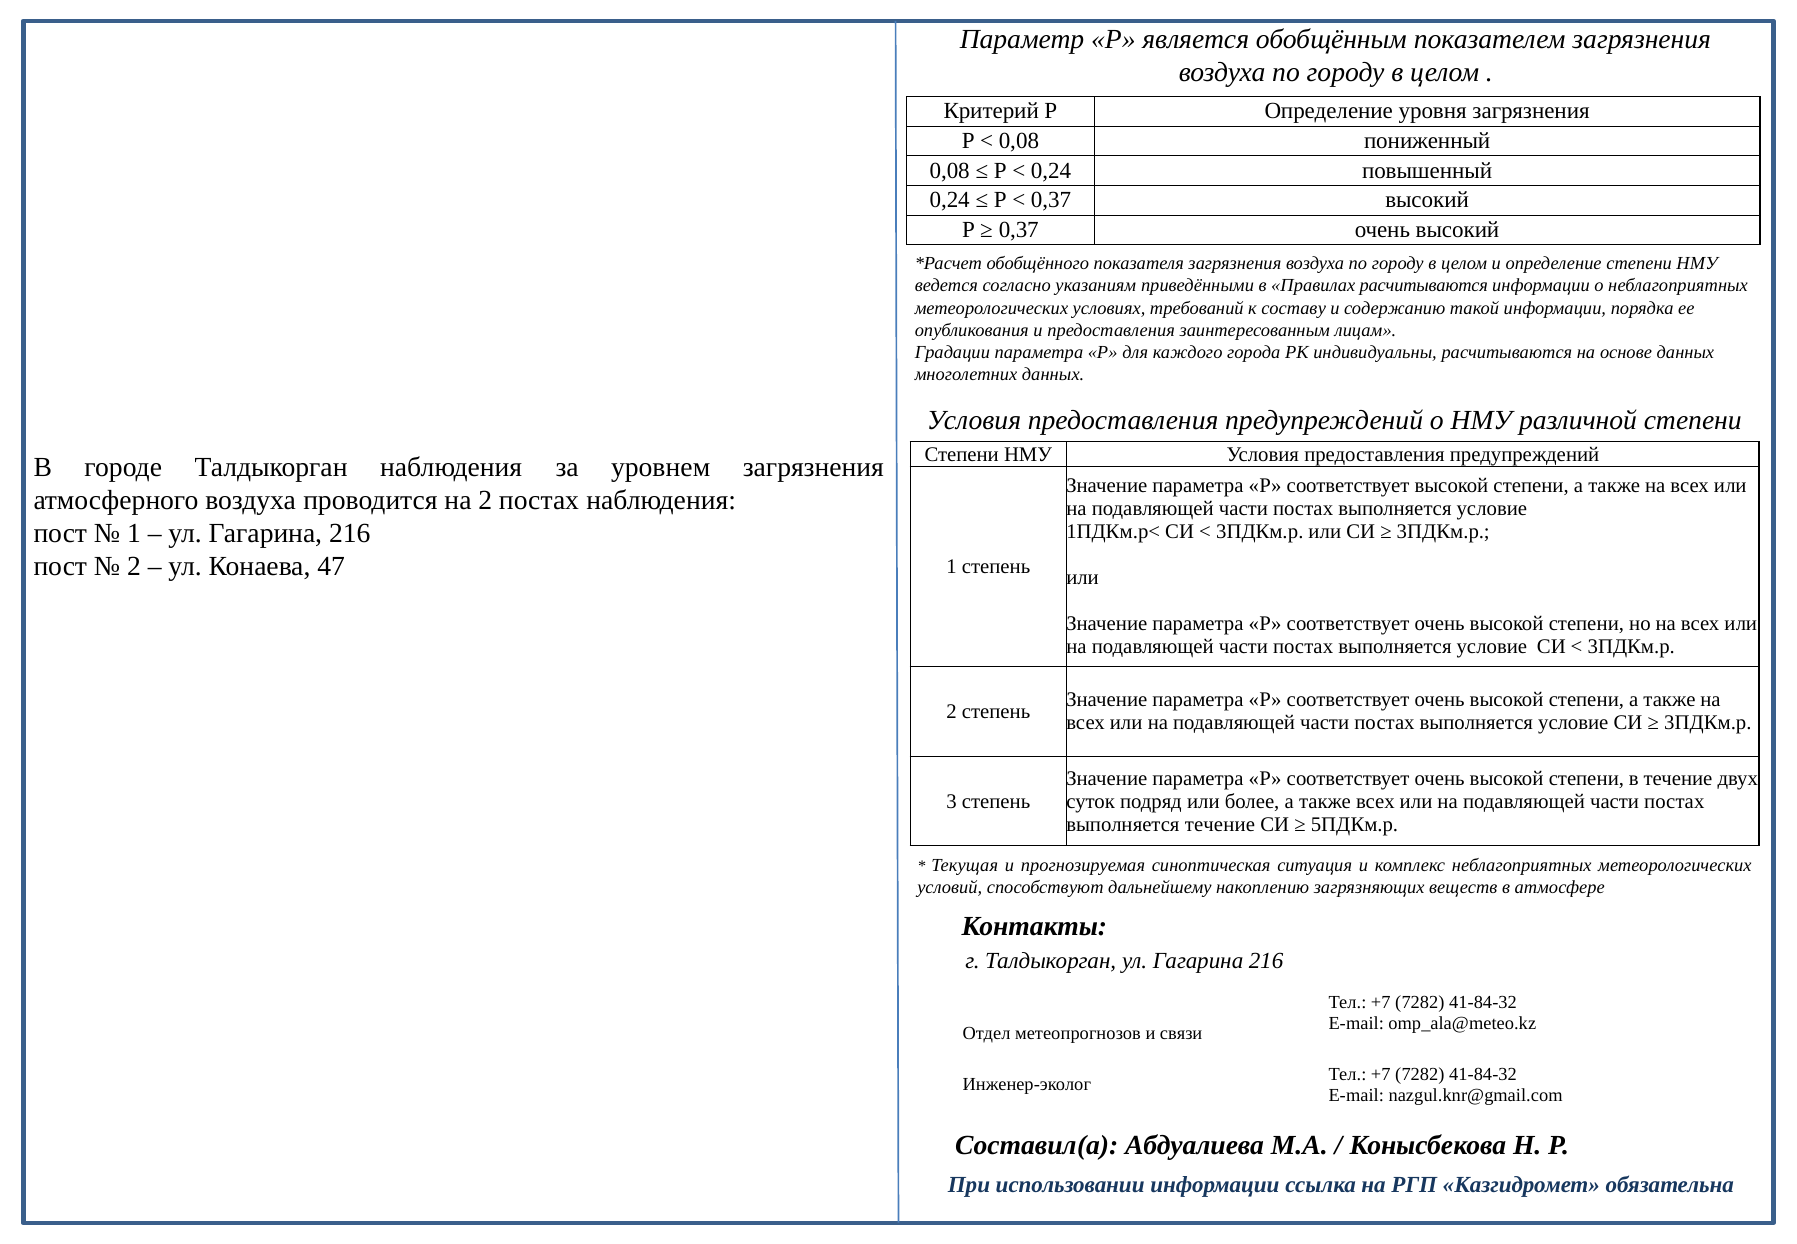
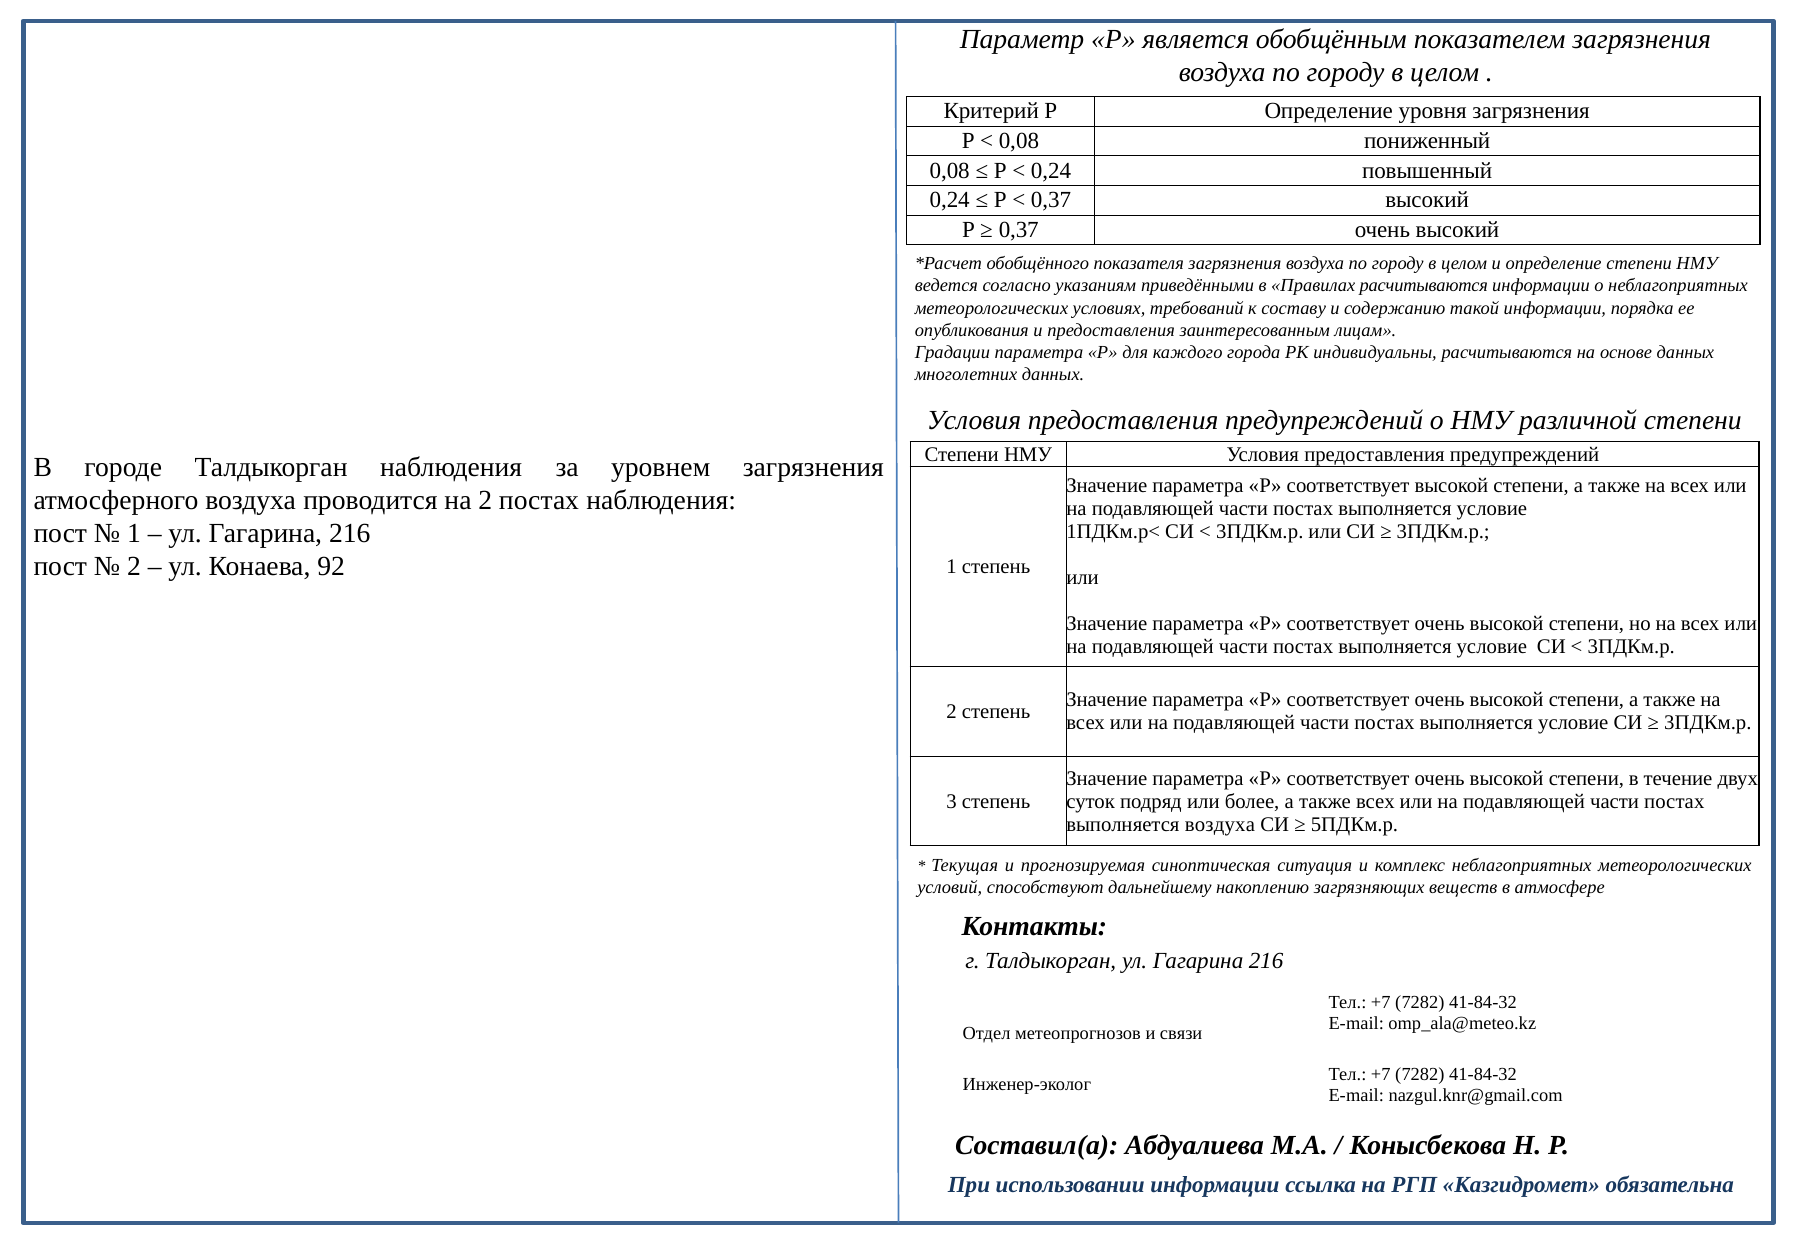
47: 47 -> 92 (331, 567)
выполняется течение: течение -> воздуха (1220, 824)
